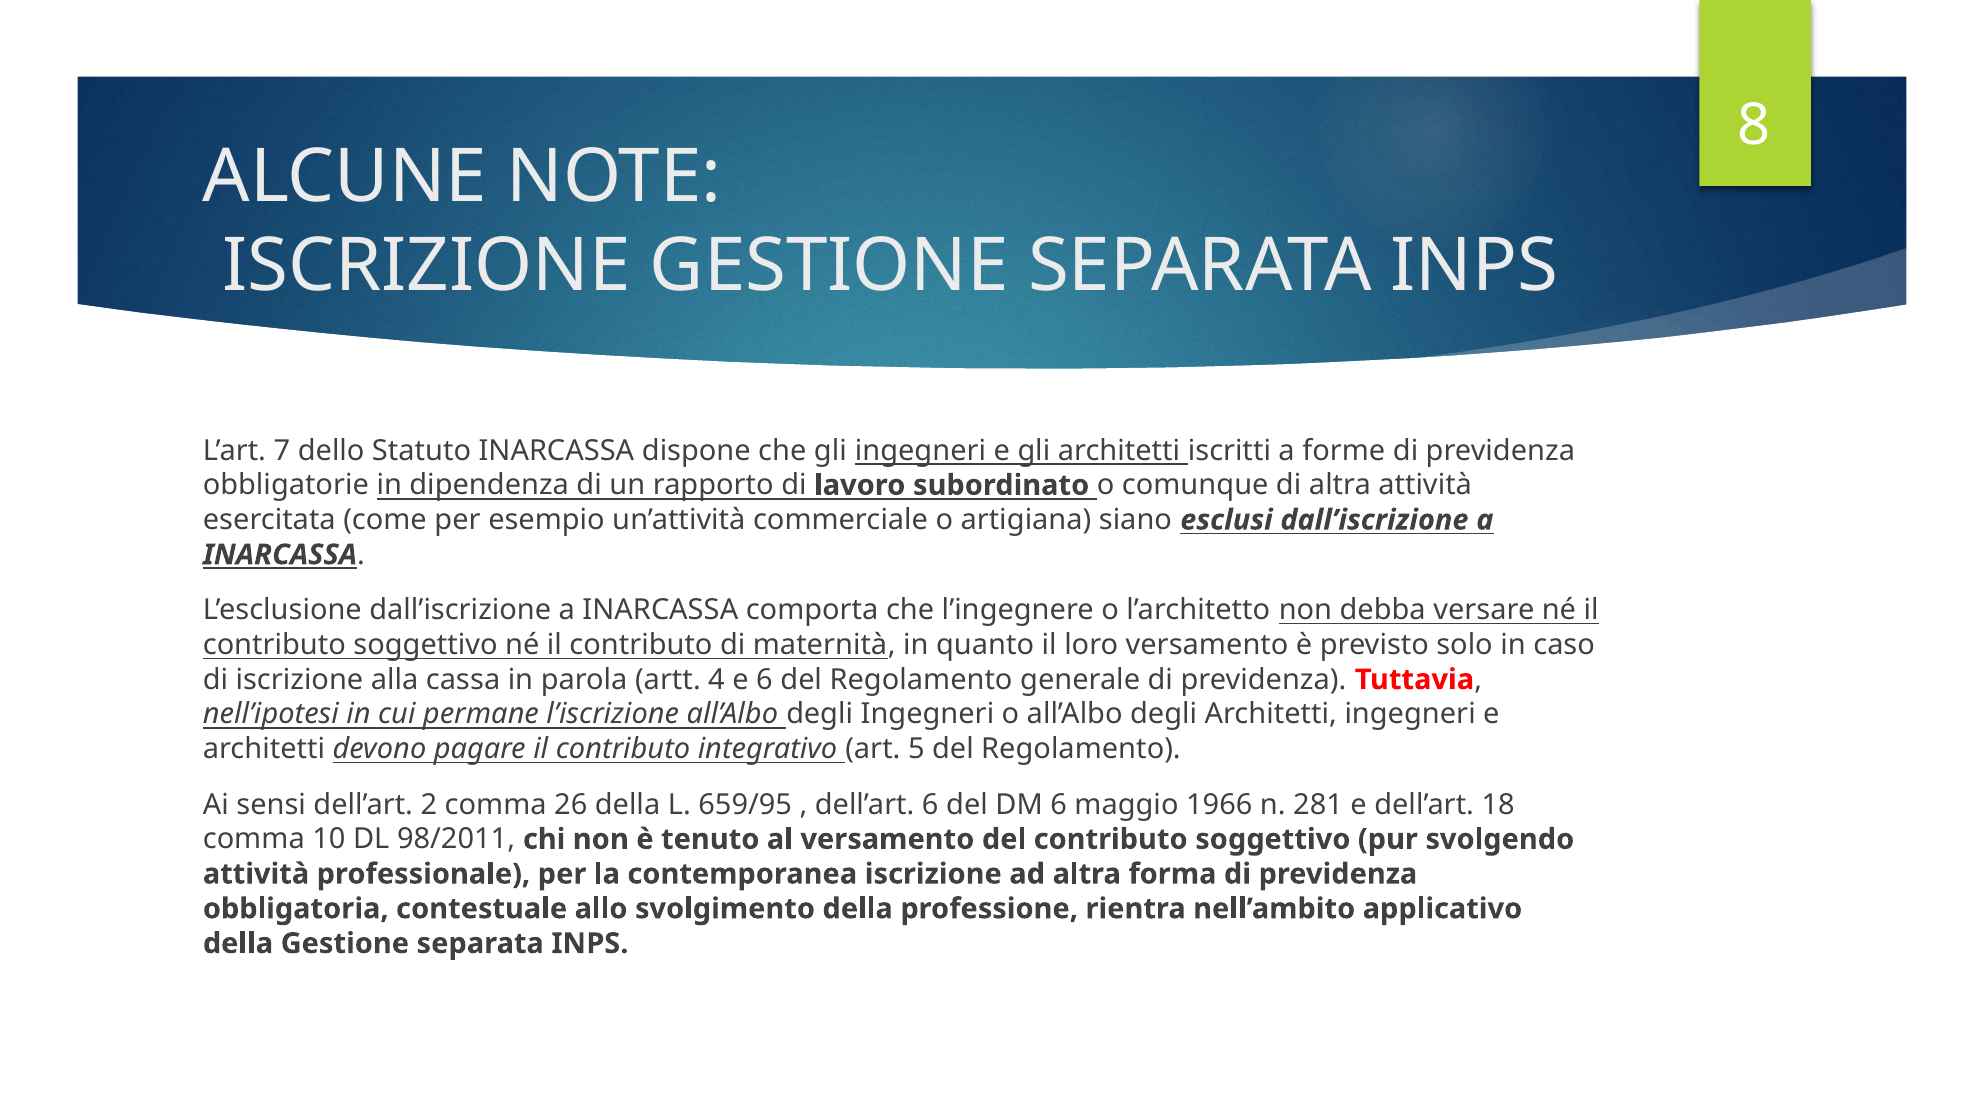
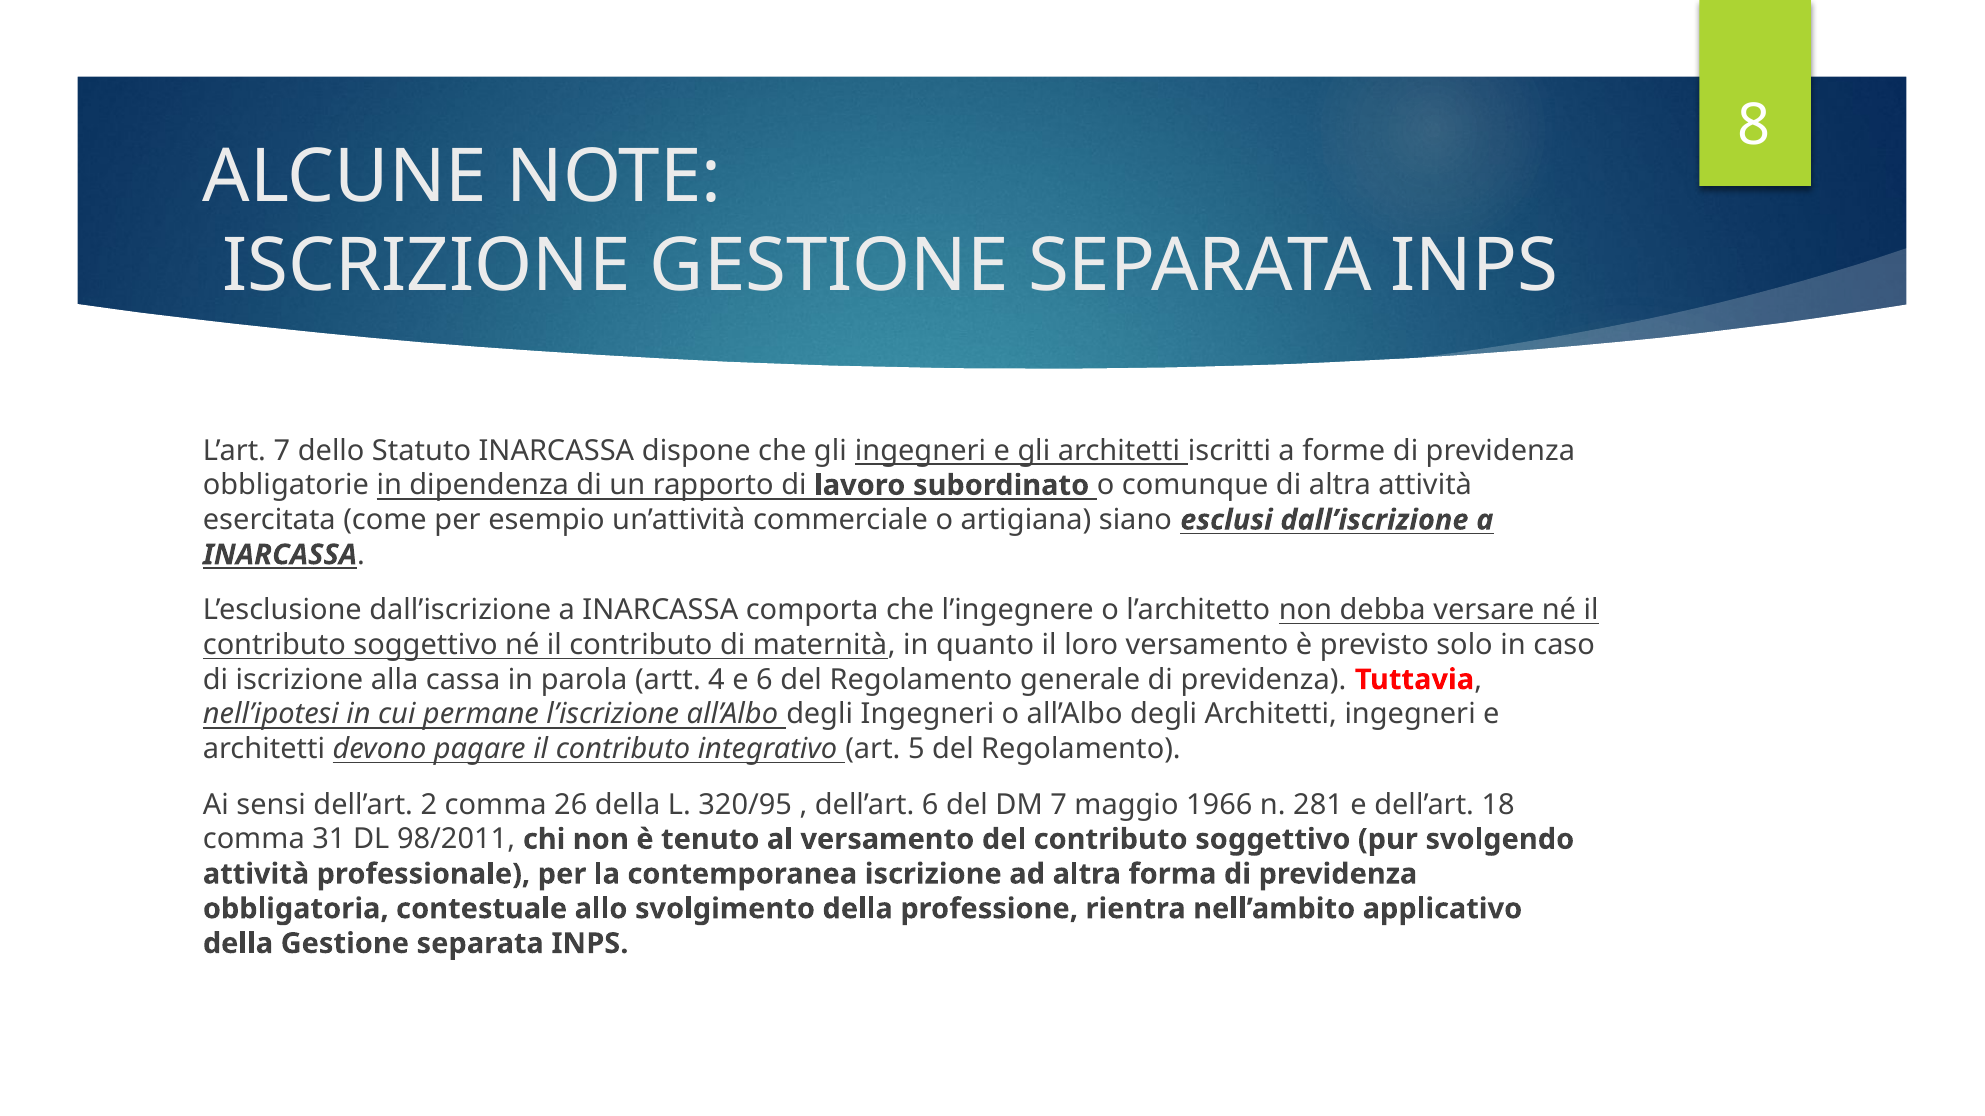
659/95: 659/95 -> 320/95 (745, 805)
DM 6: 6 -> 7 (1059, 805)
10: 10 -> 31 (329, 840)
